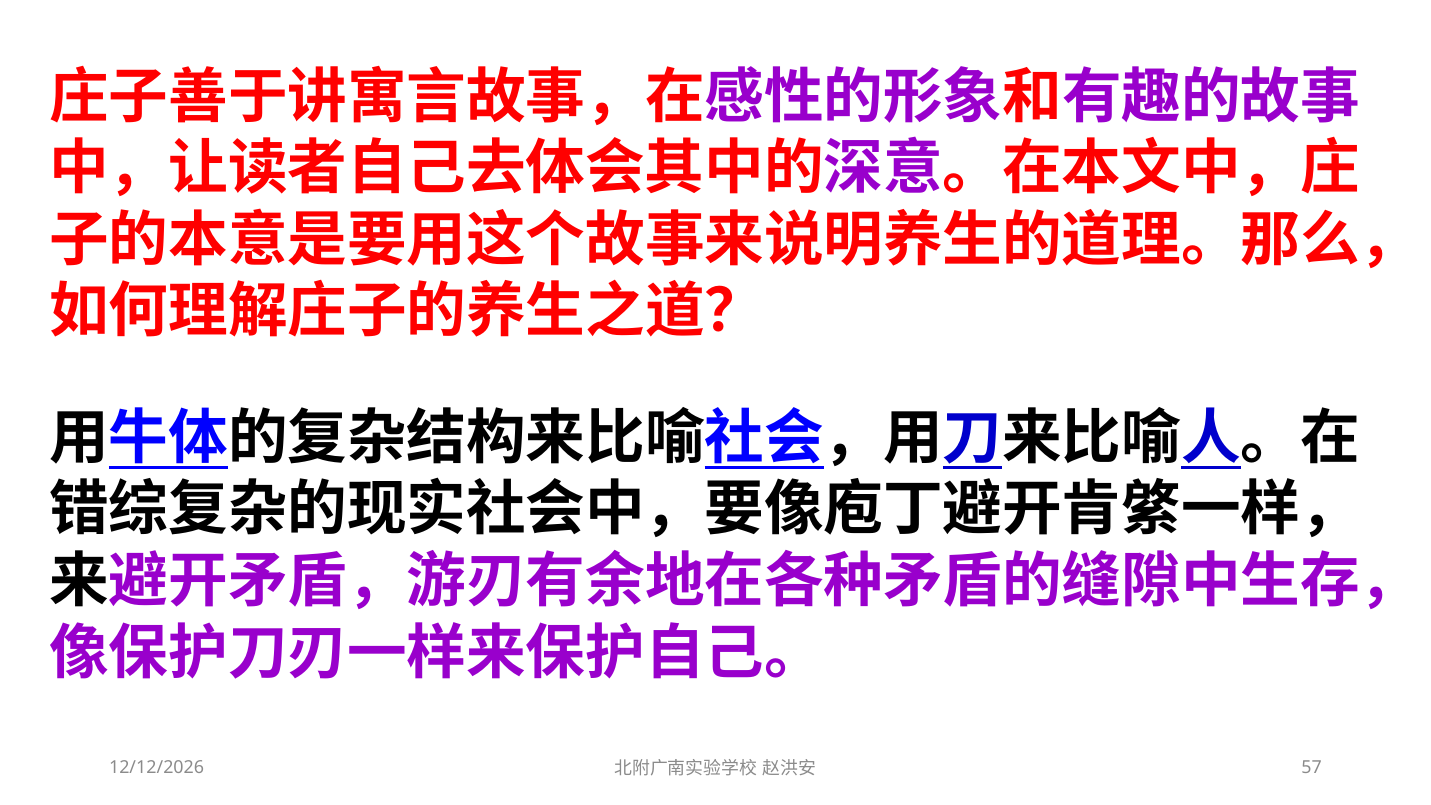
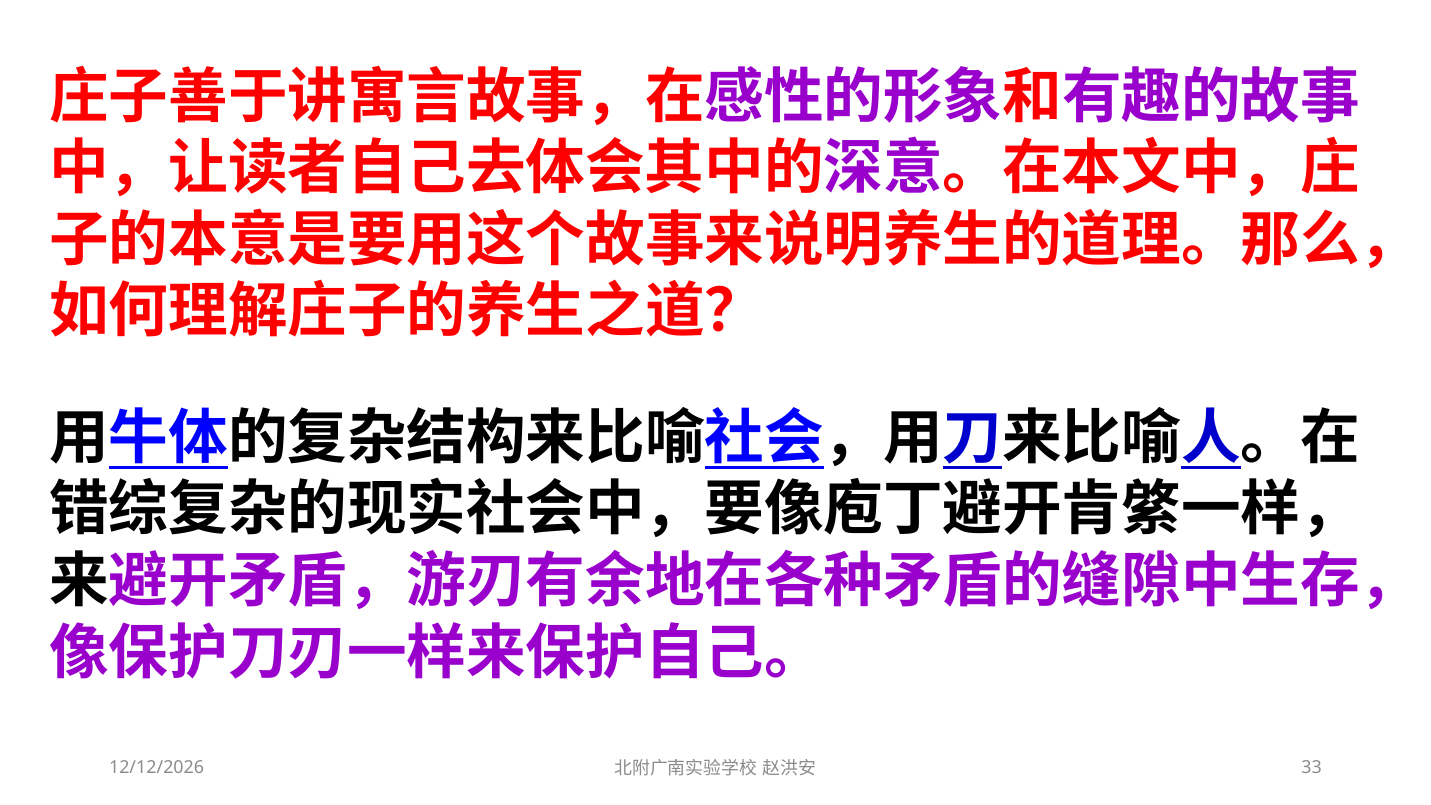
57: 57 -> 33 (1312, 767)
